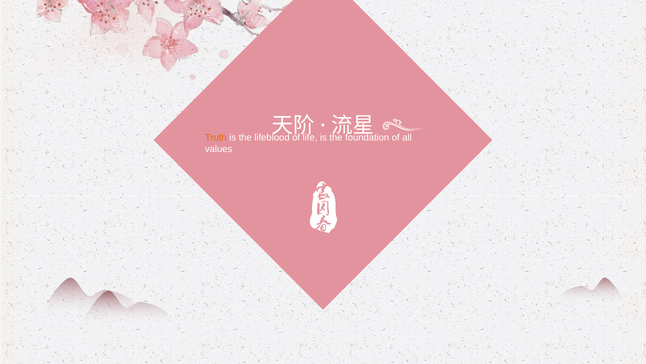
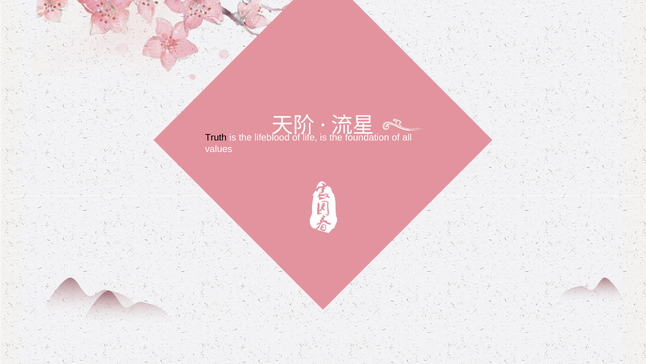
Truth colour: orange -> black (216, 137)
